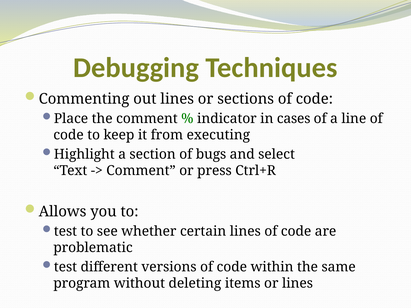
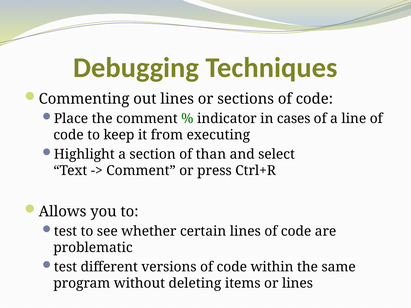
bugs: bugs -> than (211, 154)
